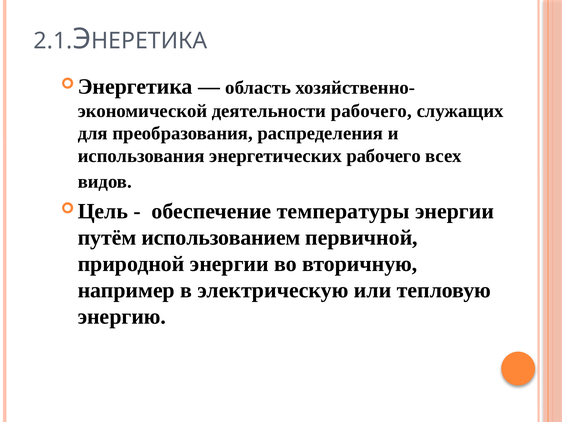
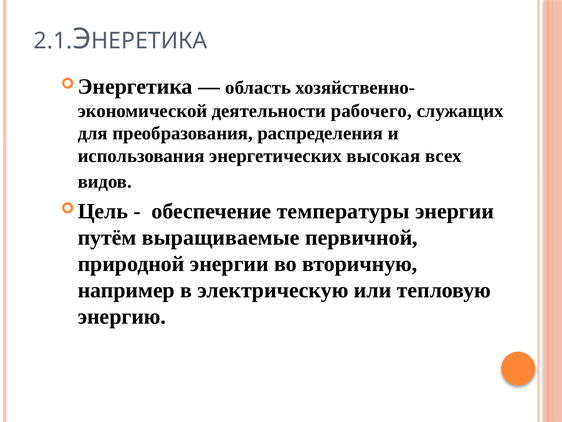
энергетических рабочего: рабочего -> высокая (383, 156)
использованием: использованием -> выращиваемые (221, 237)
